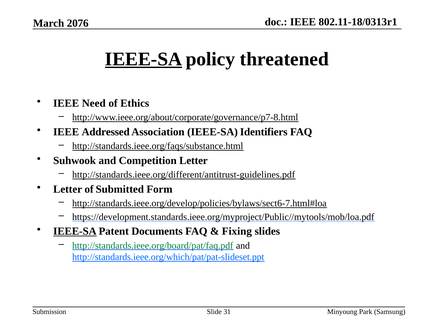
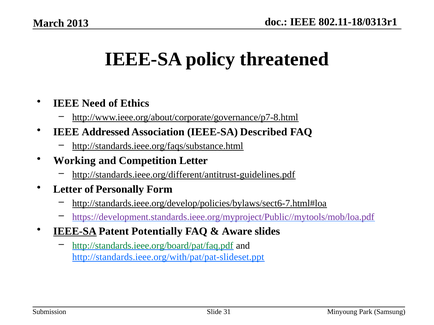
2076: 2076 -> 2013 (78, 23)
IEEE-SA underline: present -> none (143, 59)
Identifiers: Identifiers -> Described (264, 132)
Suhwook: Suhwook -> Working (75, 161)
Submitted: Submitted -> Personally (120, 190)
https://development.standards.ieee.org/myproject/Public//mytools/mob/loa.pdf colour: black -> purple (223, 217)
Documents: Documents -> Potentially (157, 232)
Fixing: Fixing -> Aware (237, 232)
http://standards.ieee.org/which/pat/pat-slideset.ppt: http://standards.ieee.org/which/pat/pat-slideset.ppt -> http://standards.ieee.org/with/pat/pat-slideset.ppt (168, 257)
